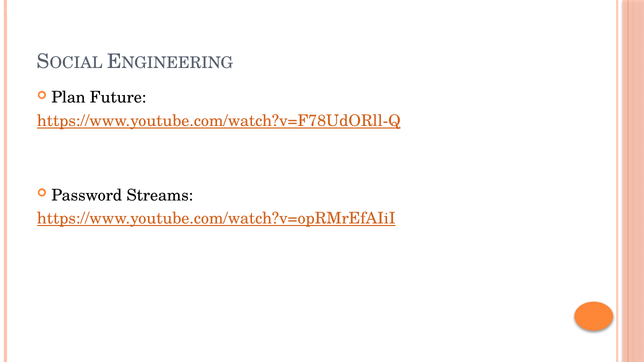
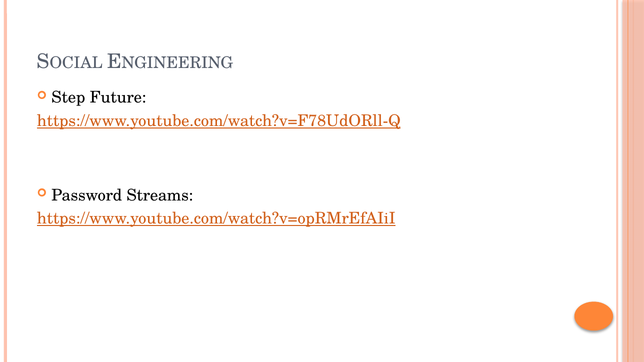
Plan: Plan -> Step (68, 98)
